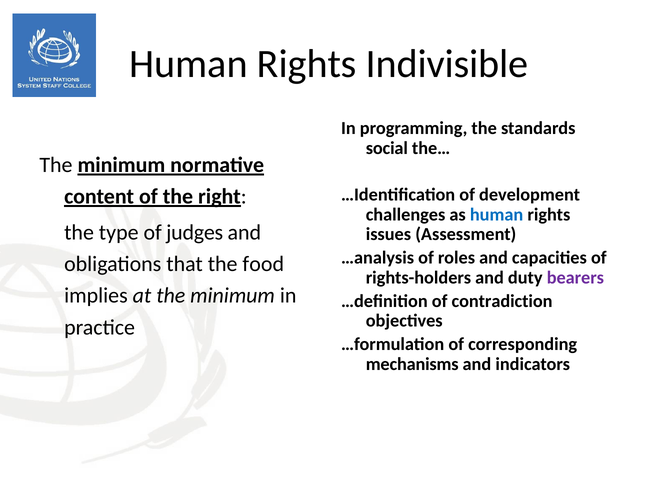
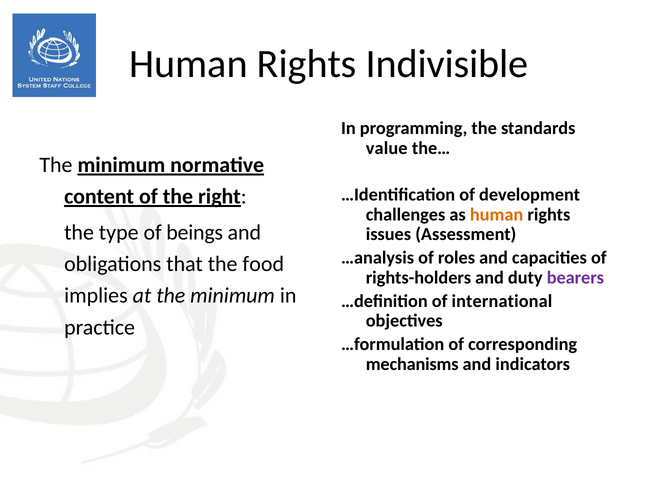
social: social -> value (387, 148)
human colour: blue -> orange (497, 214)
judges: judges -> beings (195, 232)
contradiction: contradiction -> international (502, 301)
